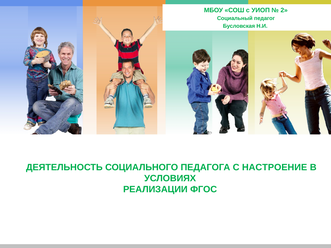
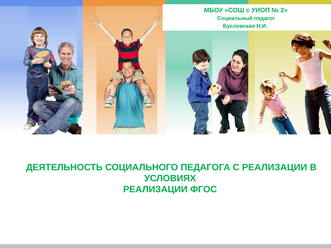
С НАСТРОЕНИЕ: НАСТРОЕНИЕ -> РЕАЛИЗАЦИИ (275, 167)
